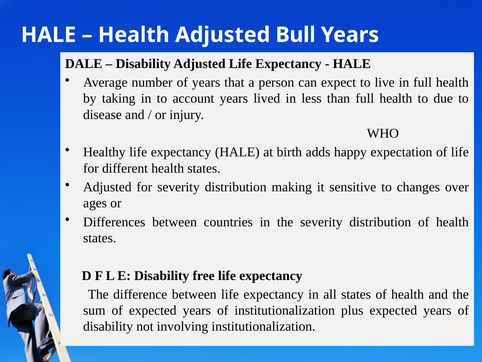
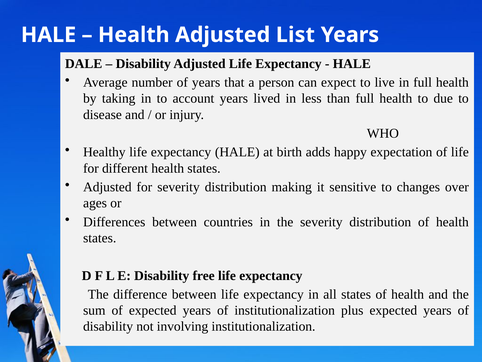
Bull: Bull -> List (295, 35)
